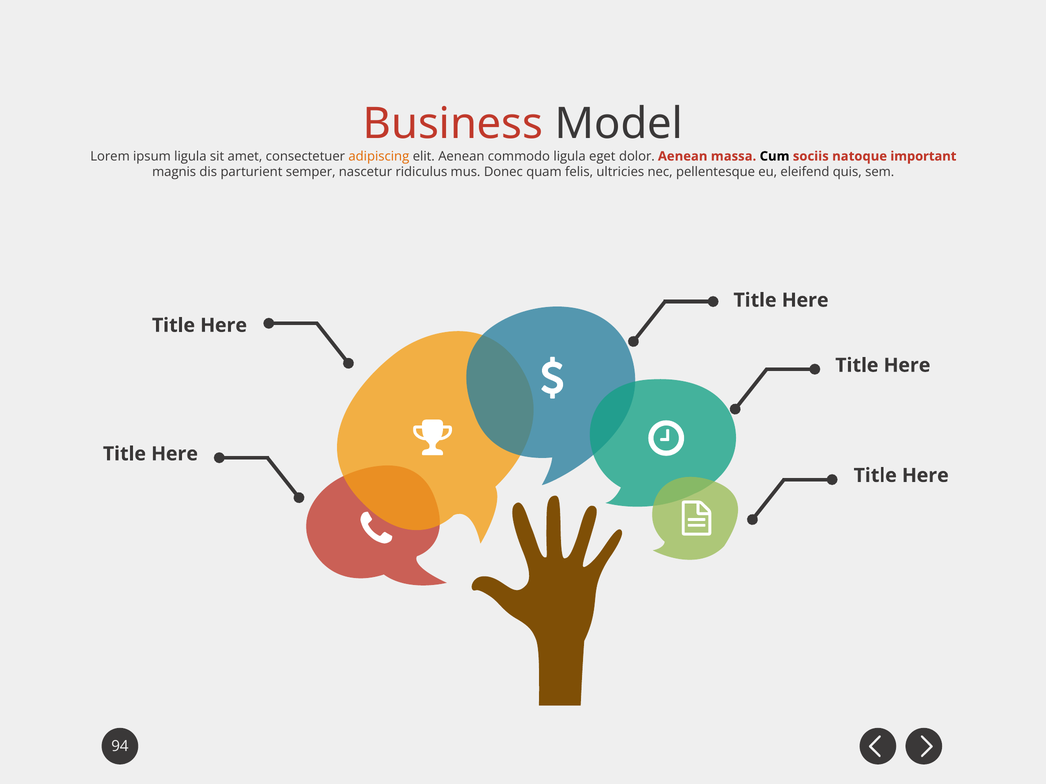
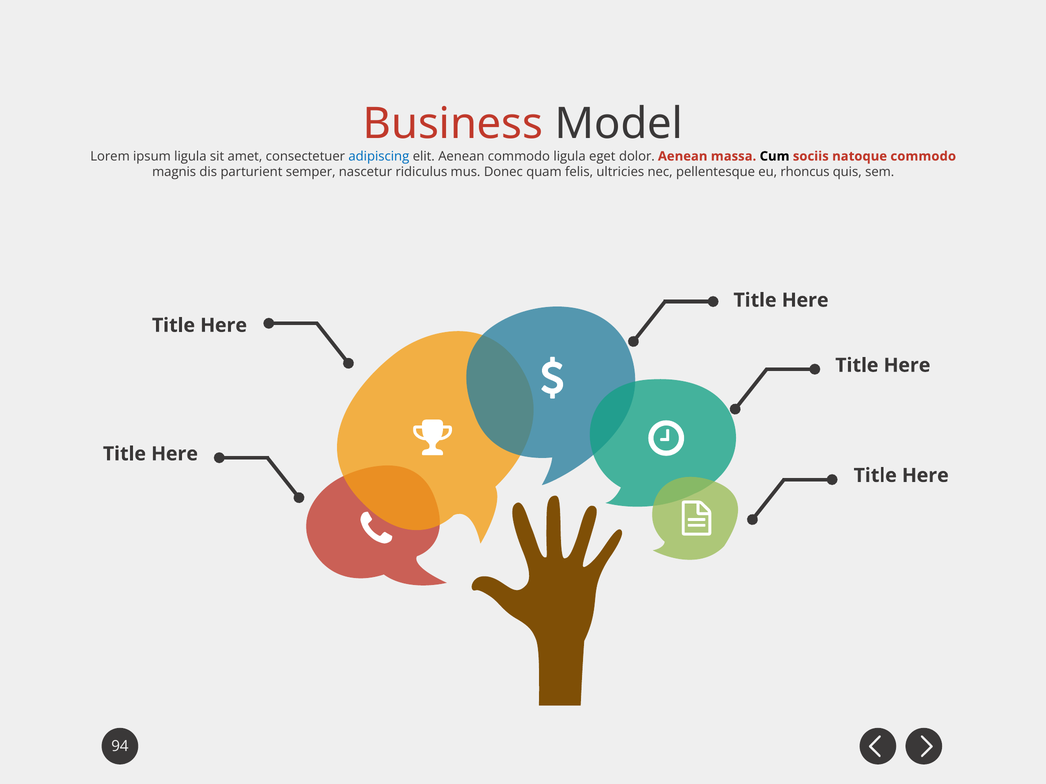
adipiscing colour: orange -> blue (379, 156)
natoque important: important -> commodo (923, 156)
eleifend: eleifend -> rhoncus (805, 172)
